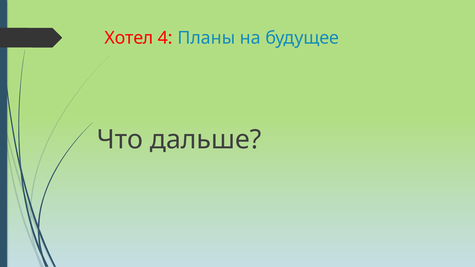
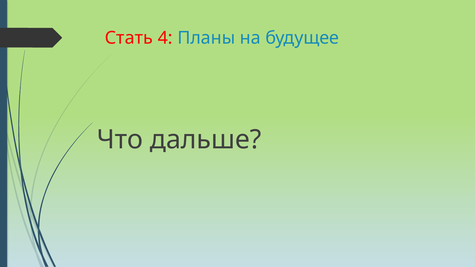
Хотел: Хотел -> Стать (129, 38)
